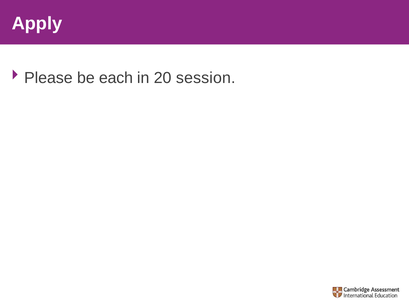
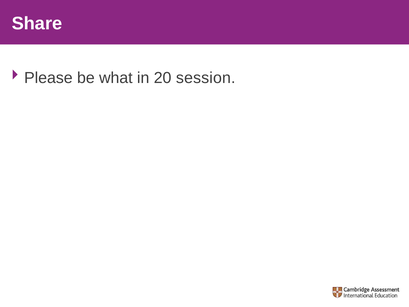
Apply: Apply -> Share (37, 23)
each: each -> what (116, 78)
